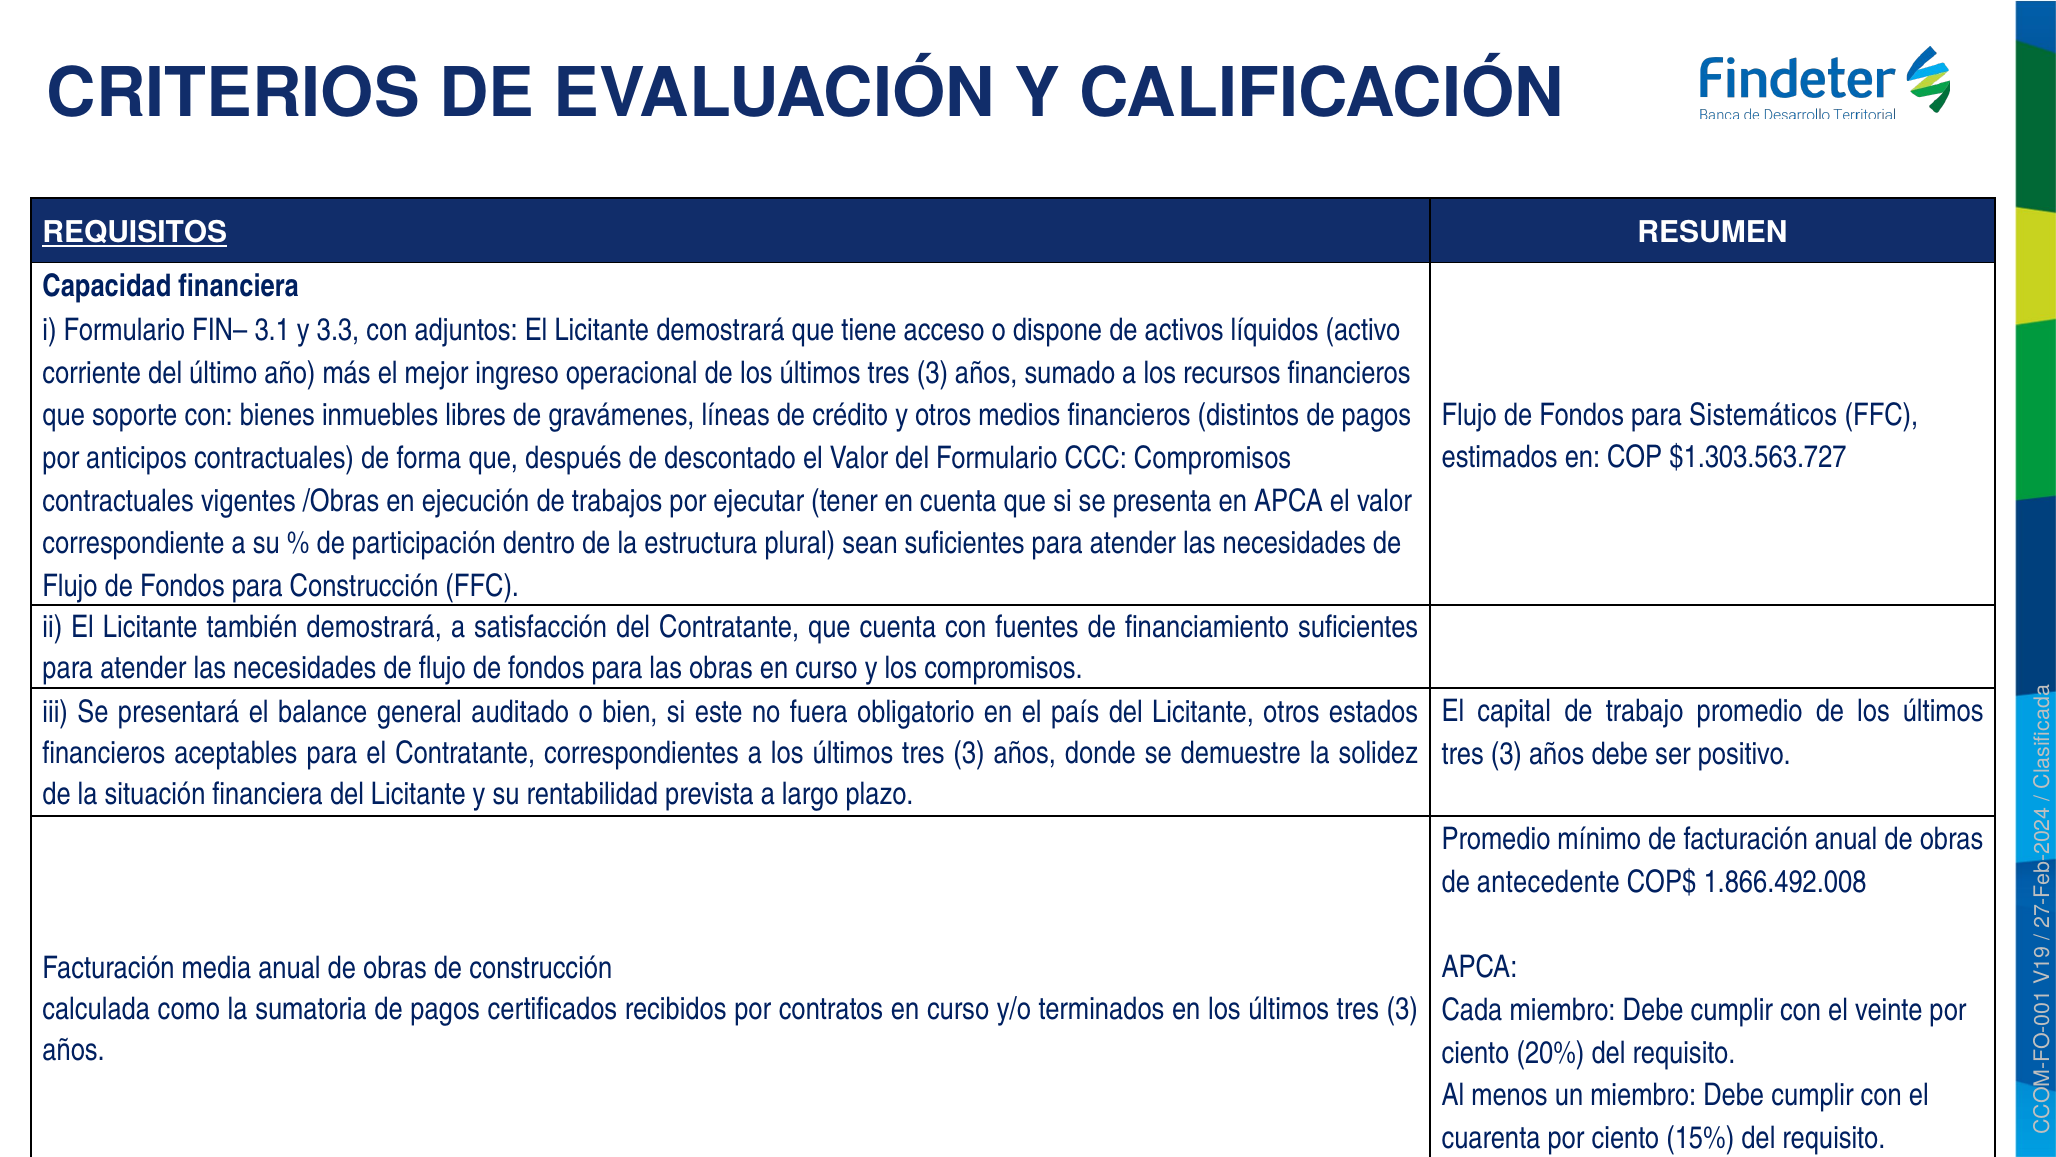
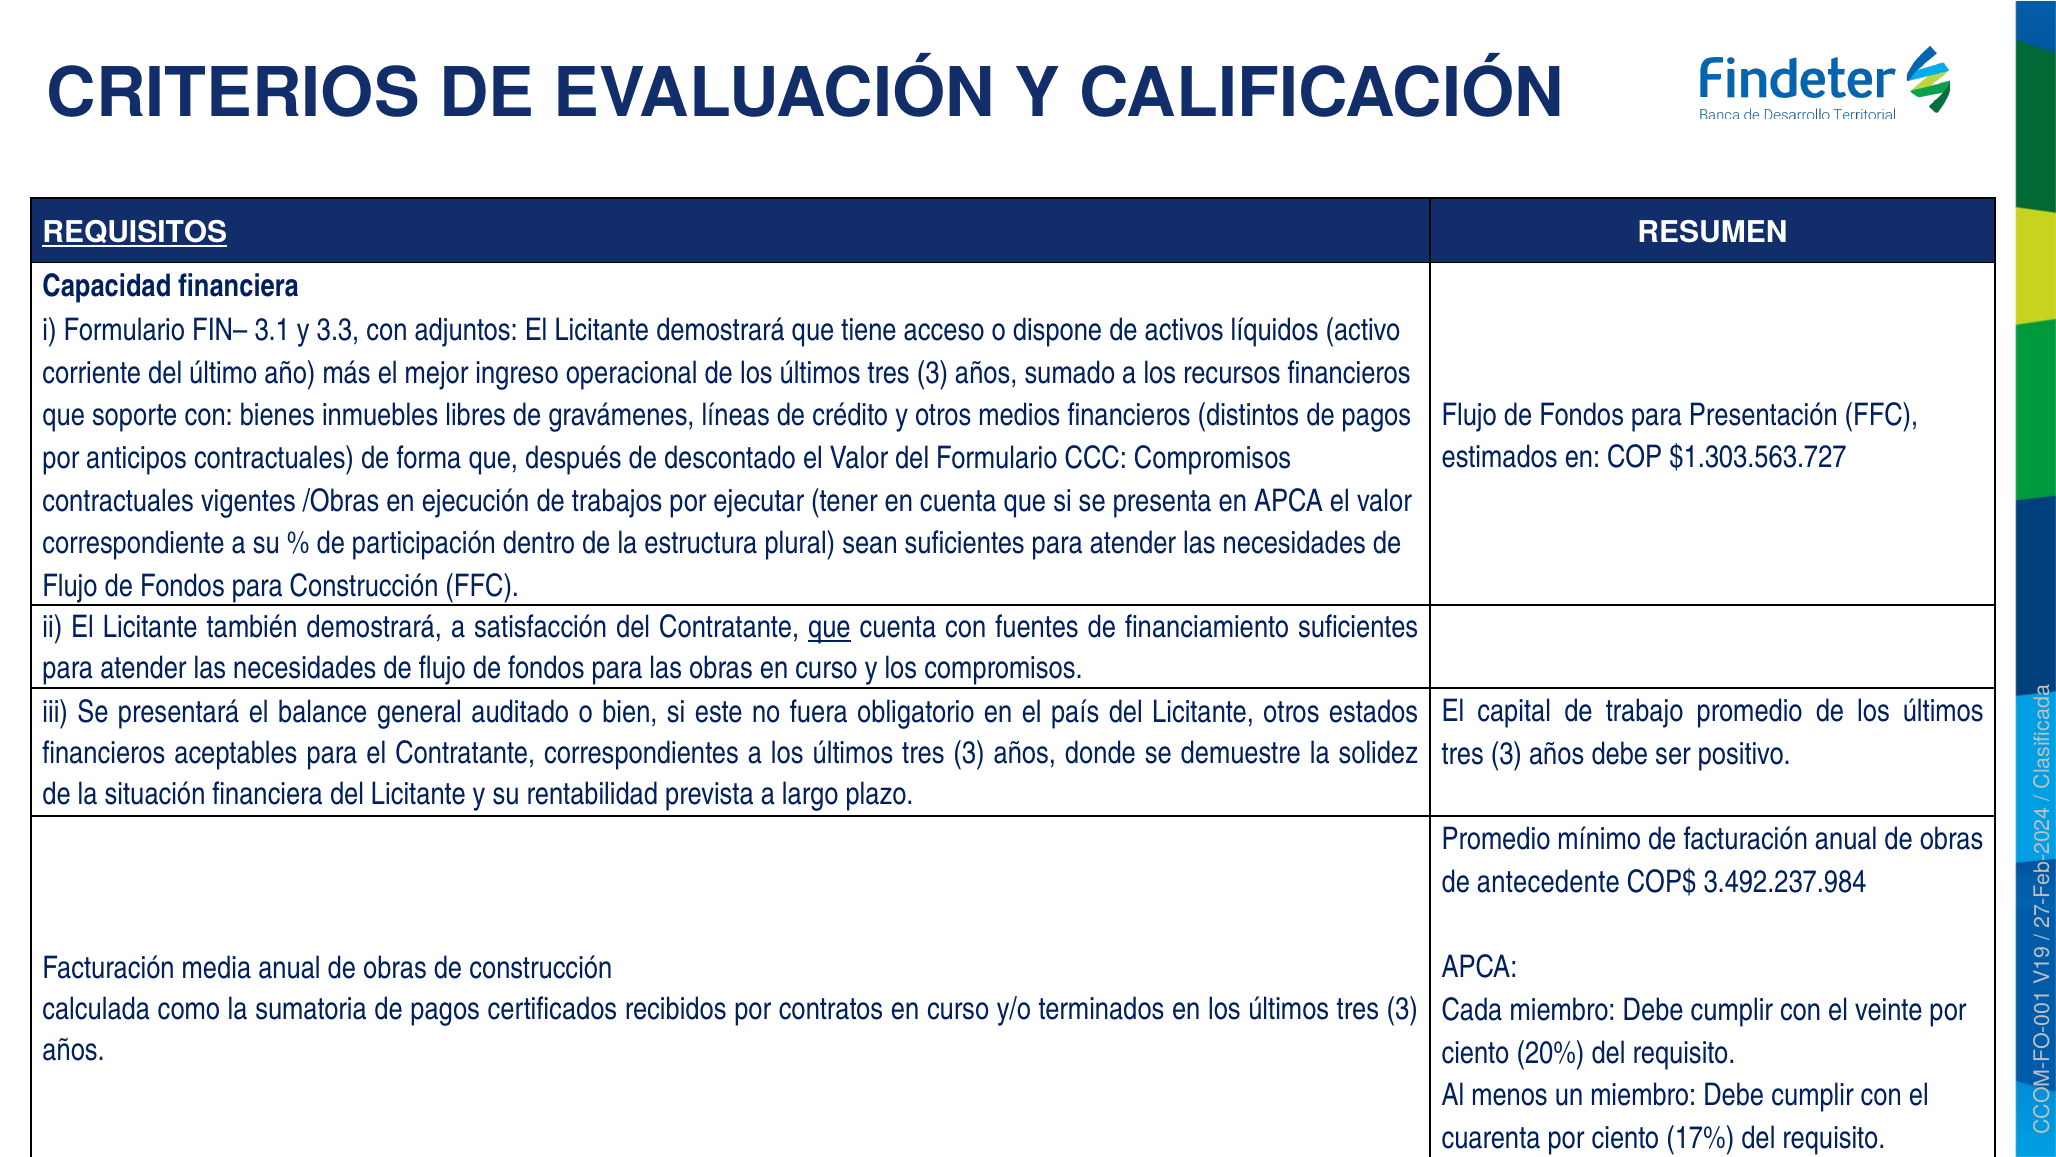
Sistemáticos: Sistemáticos -> Presentación (1763, 415)
que underline: none -> present (829, 627)
1.866.492.008: 1.866.492.008 -> 3.492.237.984 (1785, 882)
15%: 15% -> 17% (1700, 1138)
